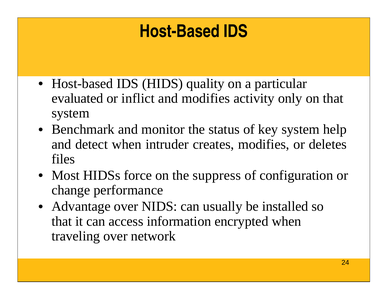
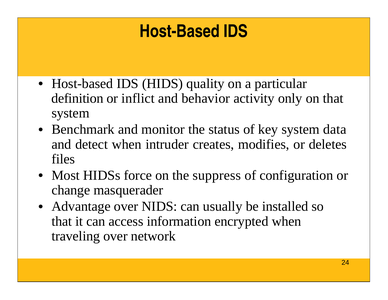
evaluated: evaluated -> definition (77, 98)
and modifies: modifies -> behavior (206, 98)
help: help -> data (335, 129)
performance: performance -> masquerader (128, 190)
